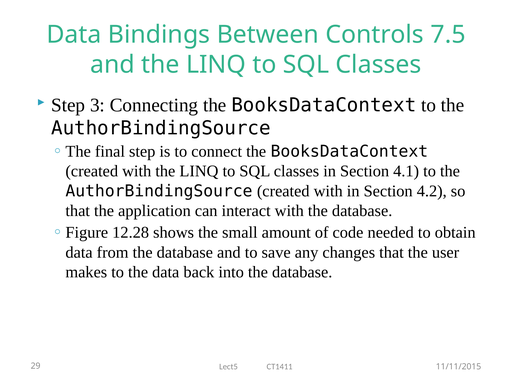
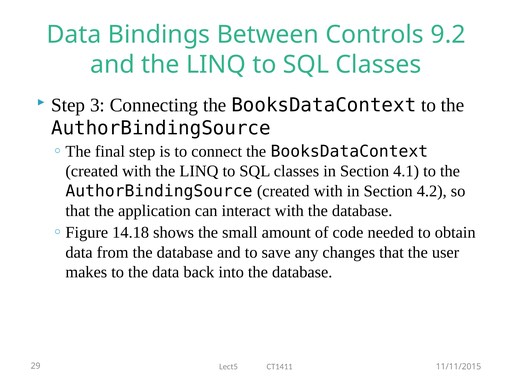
7.5: 7.5 -> 9.2 (448, 35)
12.28: 12.28 -> 14.18 (131, 233)
